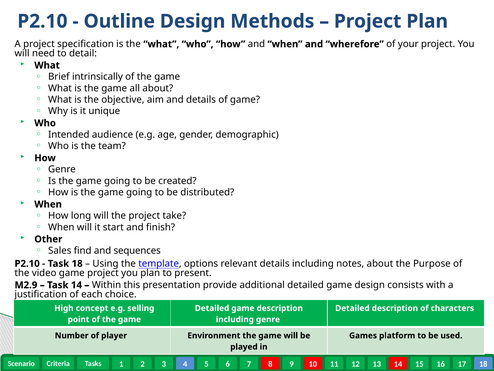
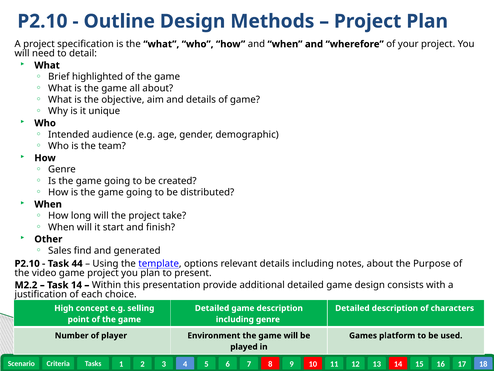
intrinsically: intrinsically -> highlighted (97, 77)
sequences: sequences -> generated (137, 250)
Task 18: 18 -> 44 (77, 263)
M2.9: M2.9 -> M2.2 (26, 285)
